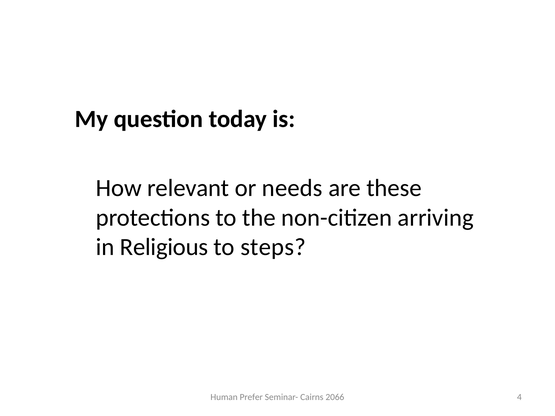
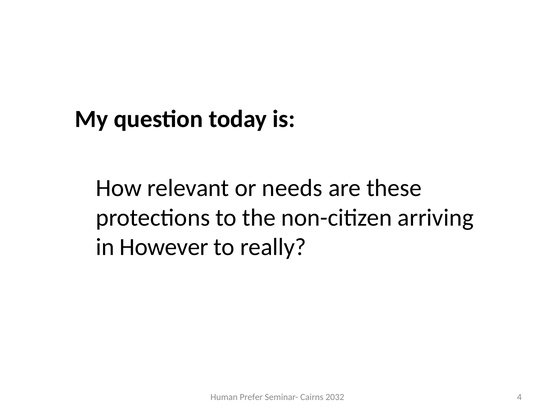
Religious: Religious -> However (164, 247)
steps: steps -> really (273, 247)
2066: 2066 -> 2032 (335, 397)
